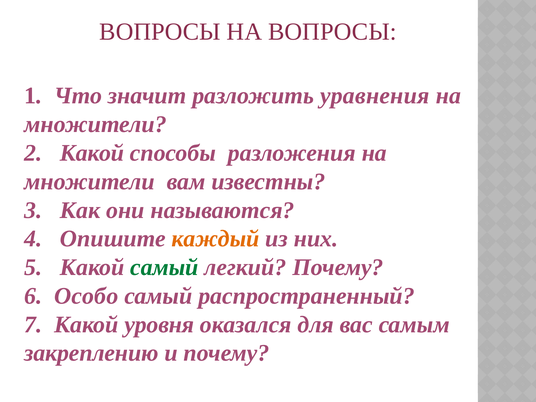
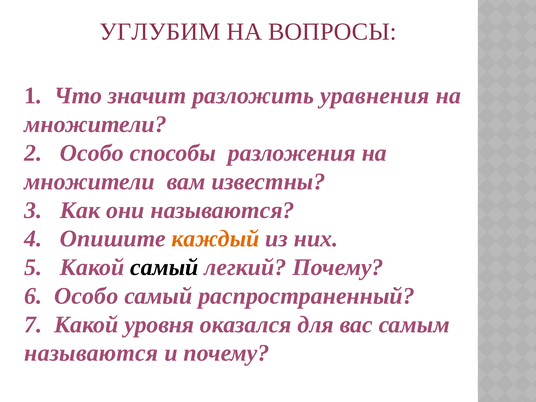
ВОПРОСЫ: ВОПРОСЫ -> УГЛУБИМ (160, 32)
2 Какой: Какой -> Особо (92, 153)
самый colour: green -> black (164, 267)
закреплению: закреплению -> называются (91, 353)
